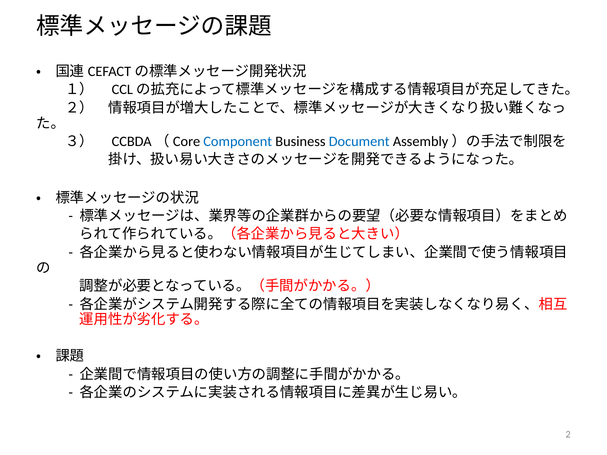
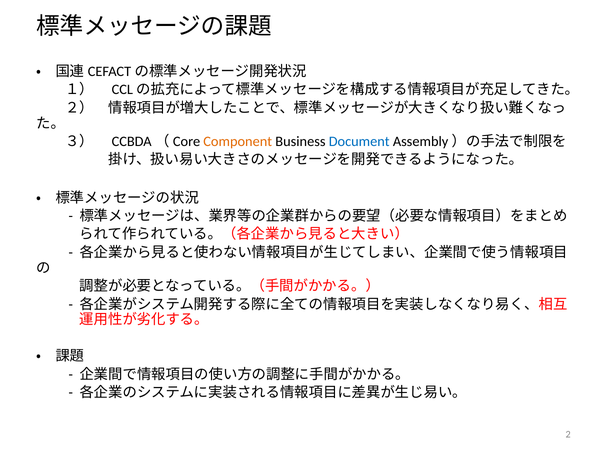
Component colour: blue -> orange (238, 142)
